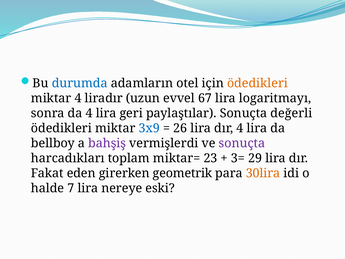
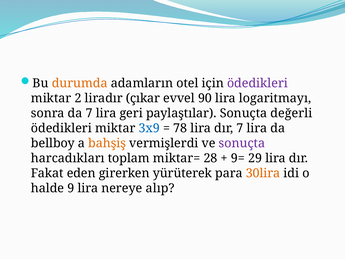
durumda colour: blue -> orange (80, 83)
ödedikleri colour: orange -> purple (257, 83)
miktar 4: 4 -> 2 (78, 98)
uzun: uzun -> çıkar (143, 98)
67: 67 -> 90 (205, 98)
da 4: 4 -> 7 (89, 113)
26: 26 -> 78 (180, 128)
dır 4: 4 -> 7 (240, 128)
bahşiş colour: purple -> orange (107, 143)
23: 23 -> 28 (210, 158)
3=: 3= -> 9= (238, 158)
geometrik: geometrik -> yürüterek (182, 173)
7: 7 -> 9 (71, 188)
eski: eski -> alıp (160, 188)
